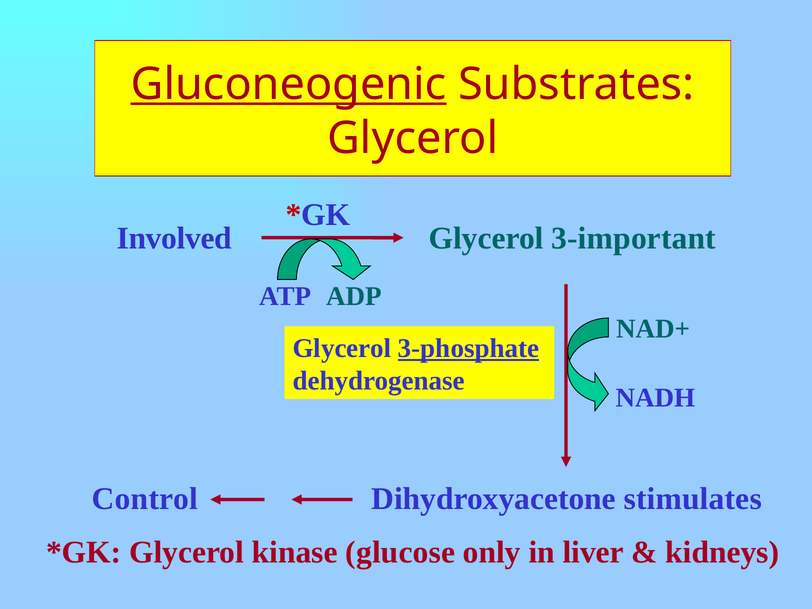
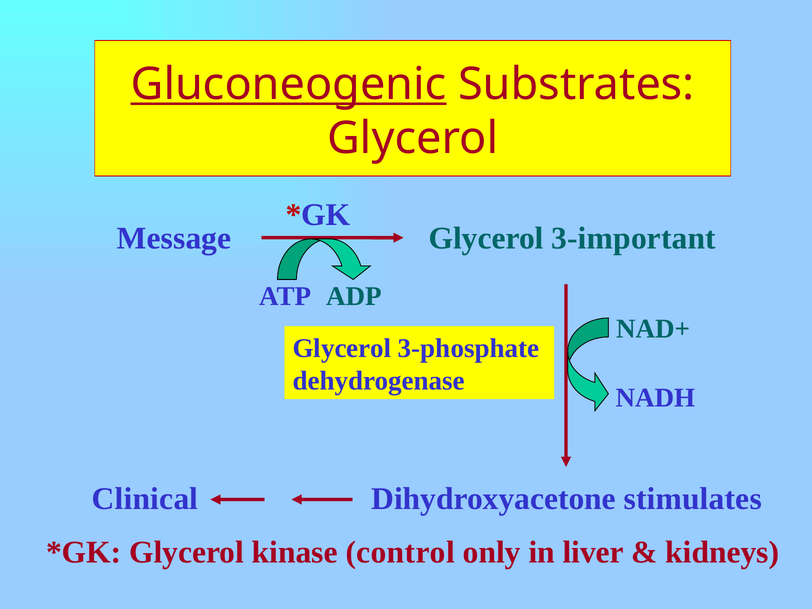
Involved: Involved -> Message (174, 239)
3-phosphate underline: present -> none (469, 348)
Control: Control -> Clinical (145, 499)
glucose: glucose -> control (400, 552)
